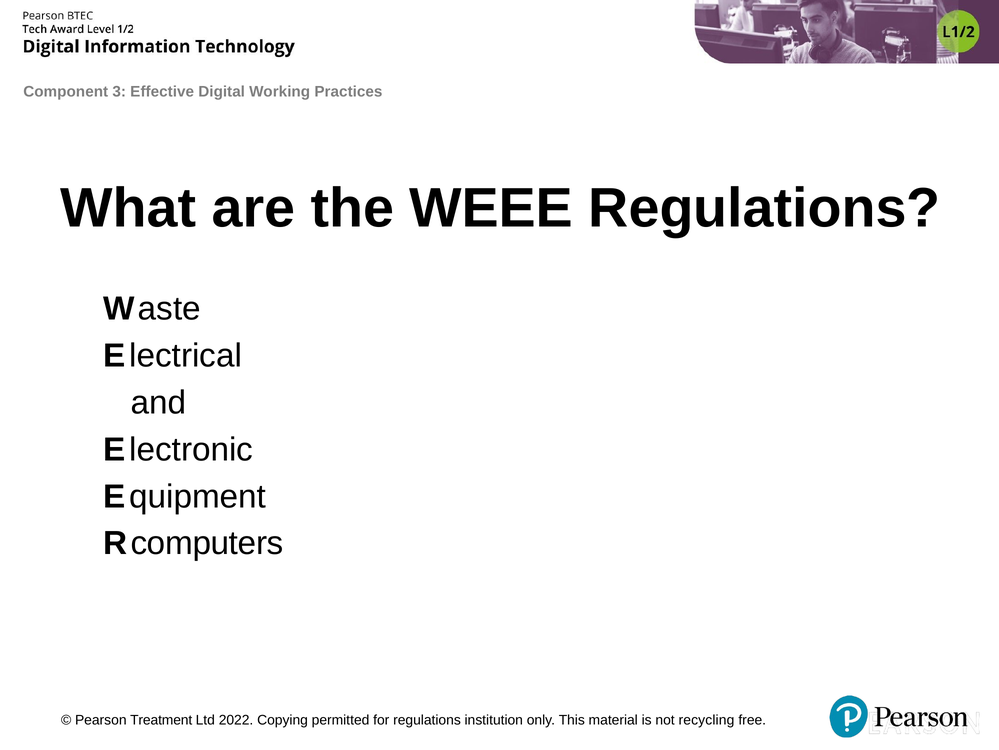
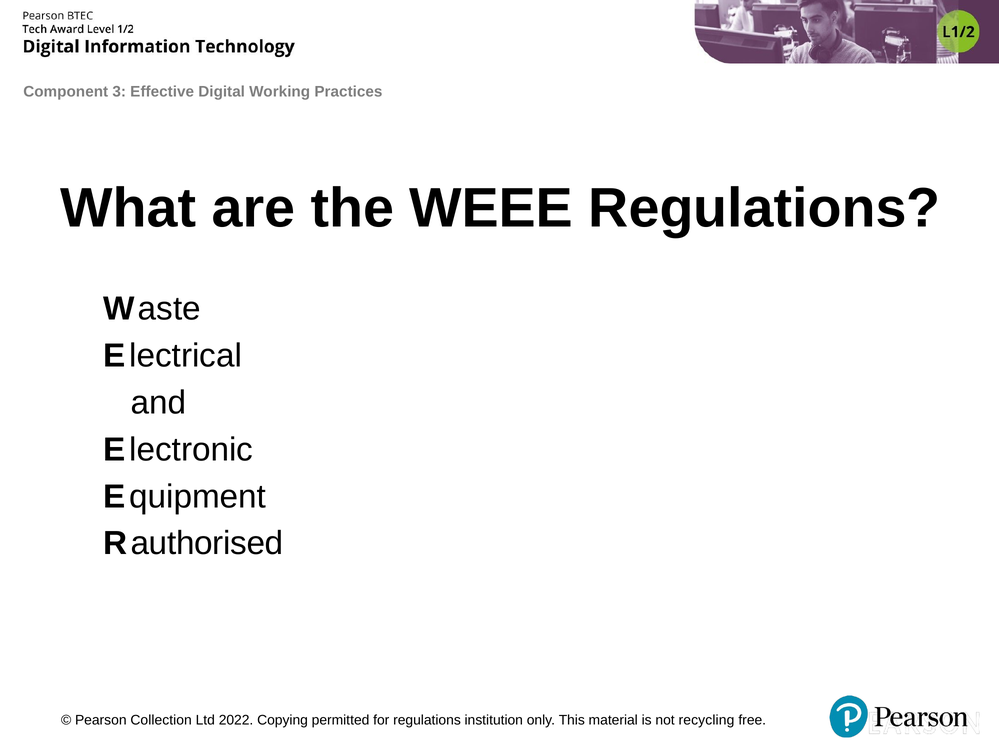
computers: computers -> authorised (207, 543)
Treatment: Treatment -> Collection (161, 719)
